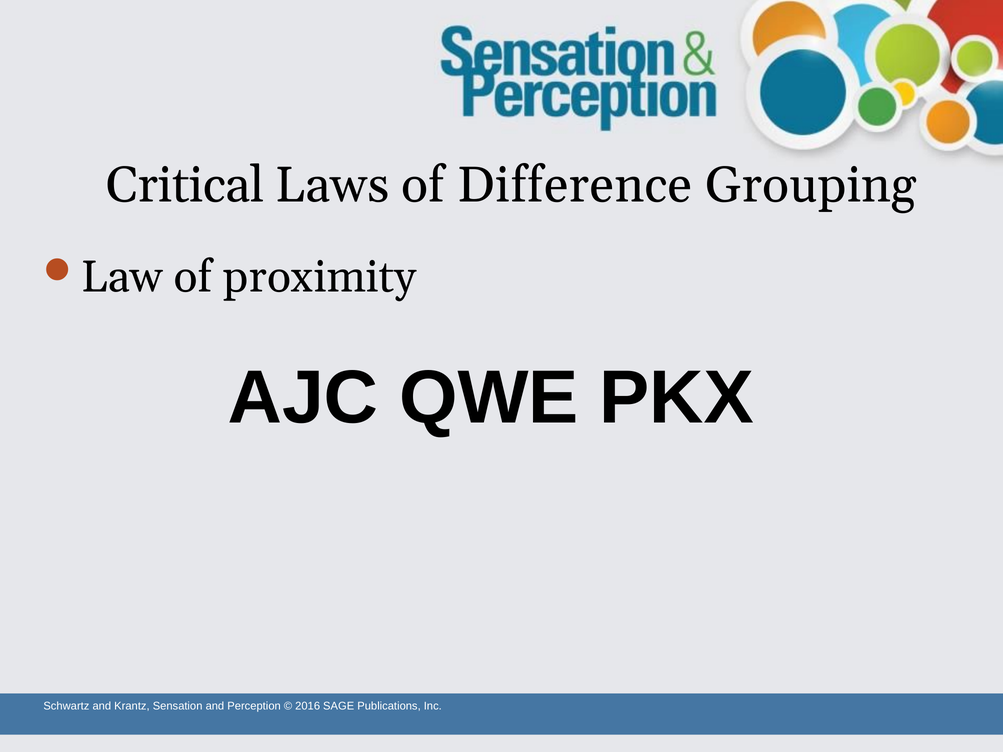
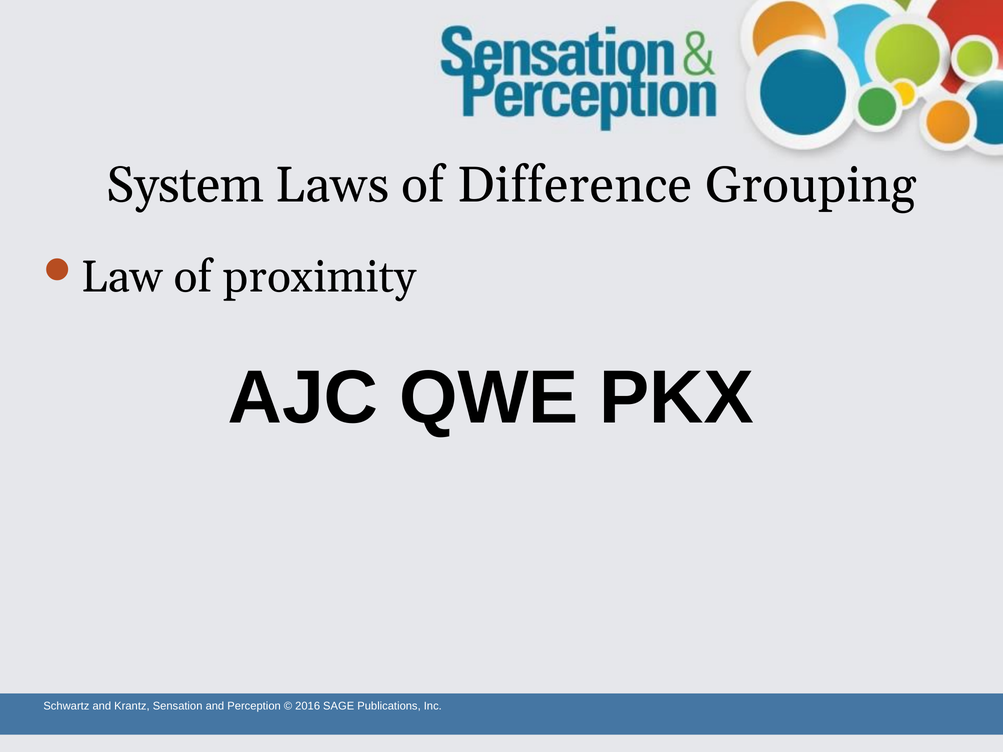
Critical: Critical -> System (185, 185)
